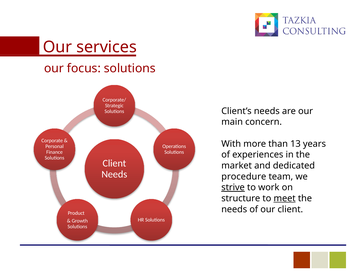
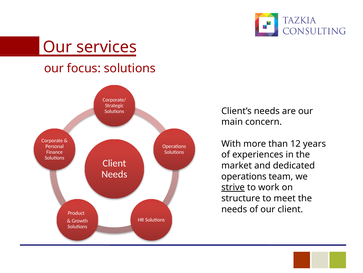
13: 13 -> 12 (295, 143)
procedure: procedure -> operations (244, 176)
meet underline: present -> none (285, 198)
